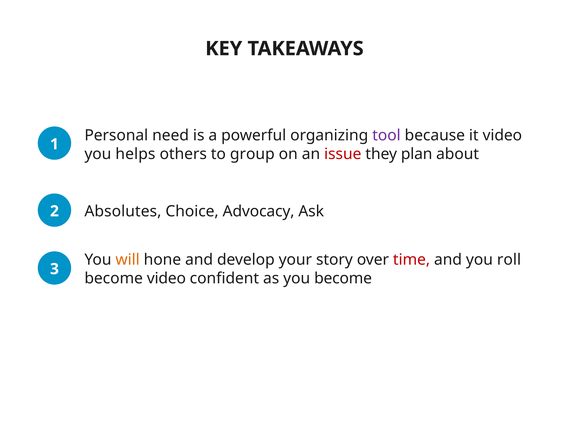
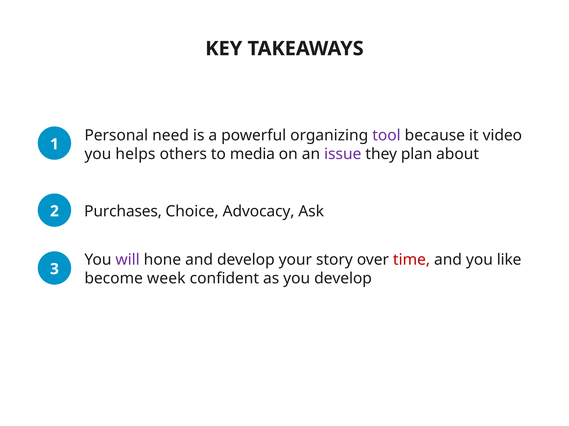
group: group -> media (252, 154)
issue colour: red -> purple (343, 154)
Absolutes: Absolutes -> Purchases (123, 212)
will colour: orange -> purple (128, 260)
roll: roll -> like (509, 260)
become video: video -> week (166, 279)
you become: become -> develop (343, 279)
